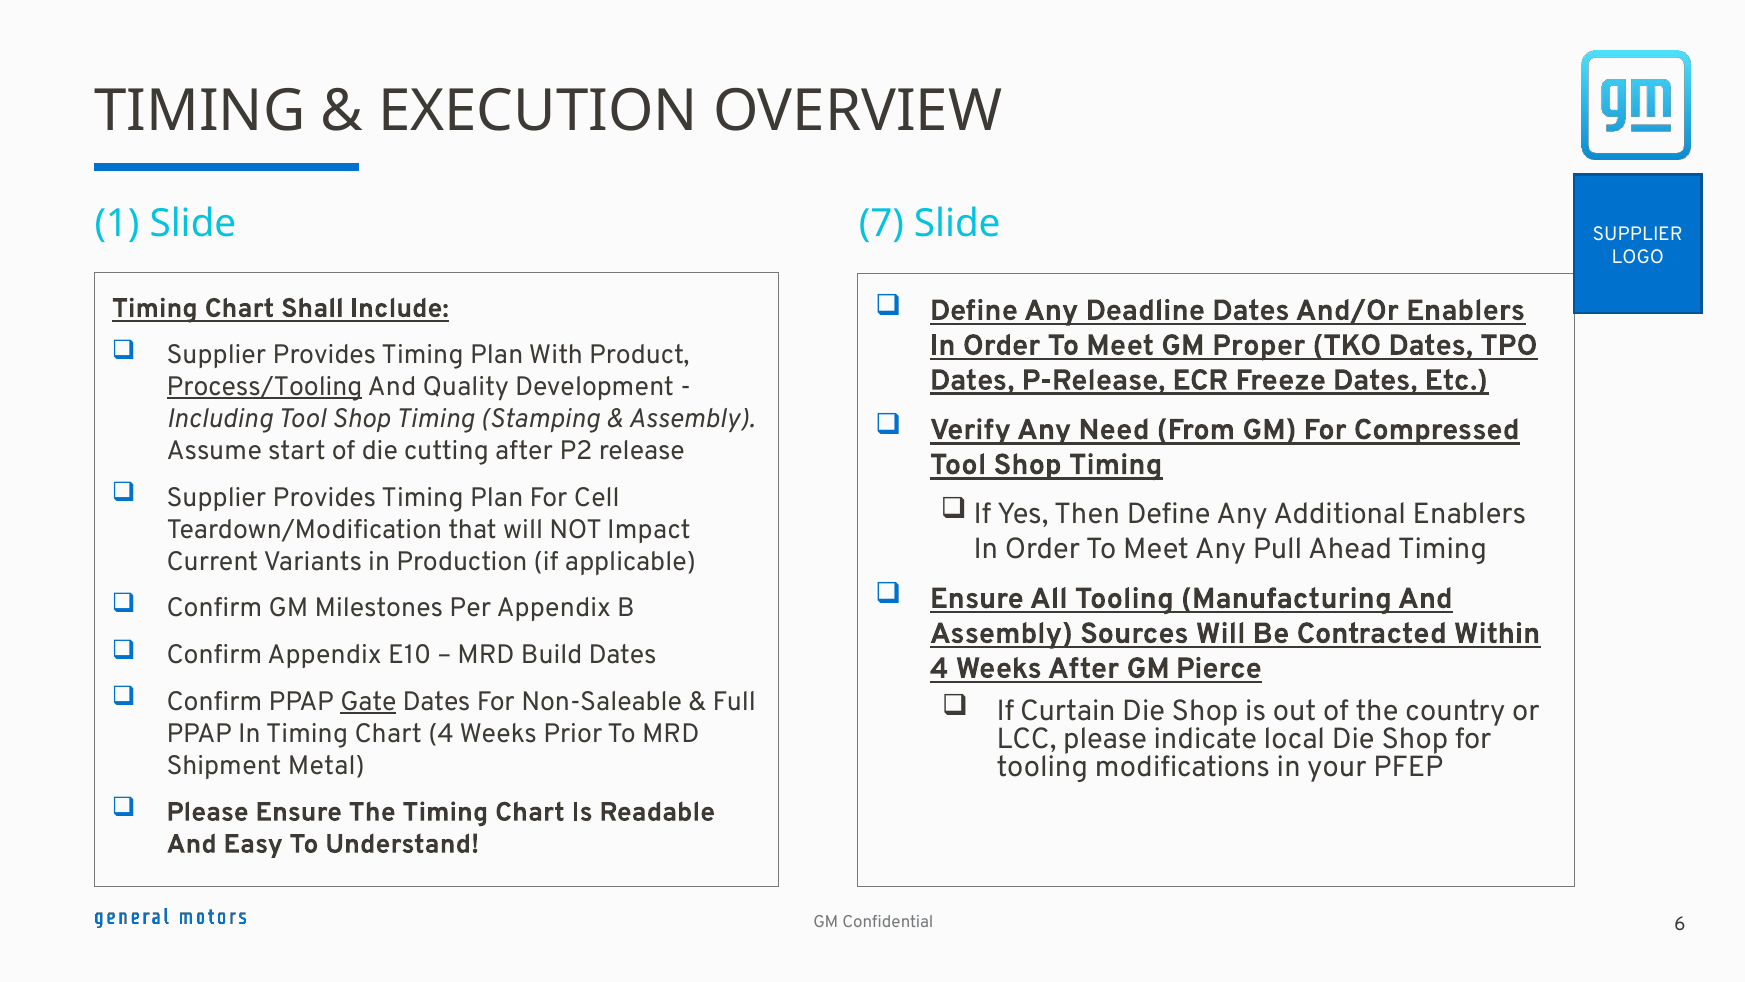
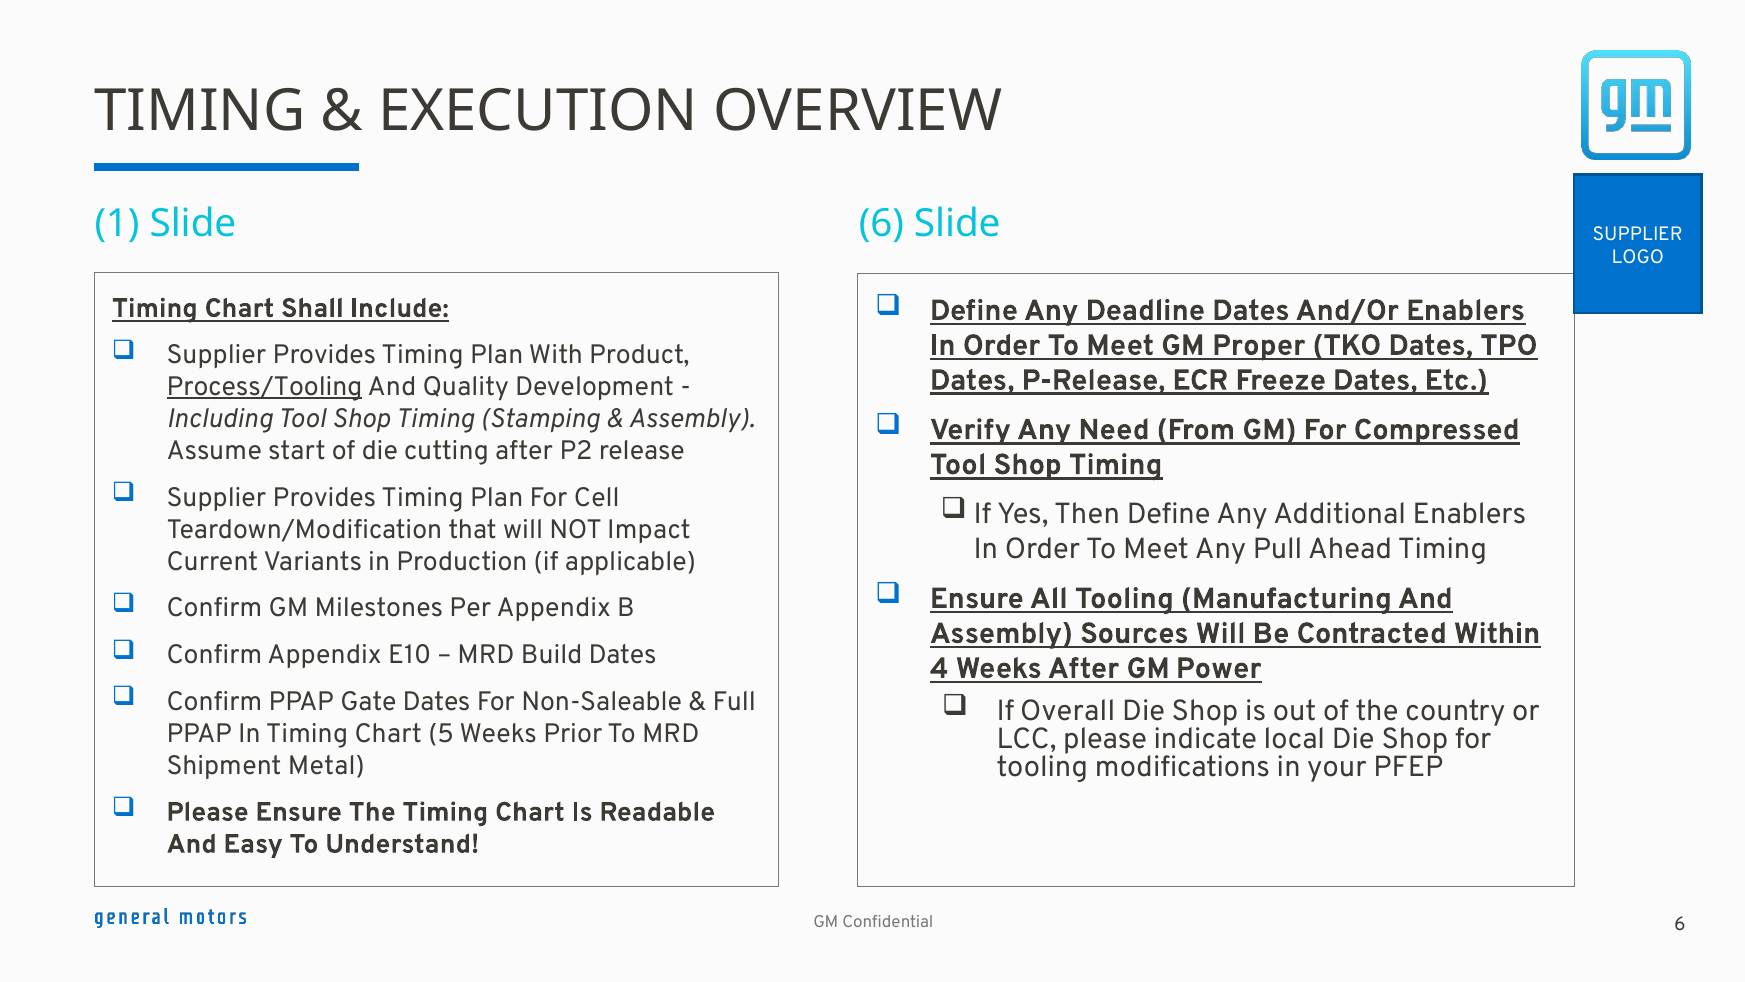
Slide 7: 7 -> 6 (881, 223)
Pierce: Pierce -> Power (1219, 668)
Gate underline: present -> none (368, 701)
Curtain: Curtain -> Overall (1068, 711)
Chart 4: 4 -> 5 (441, 733)
